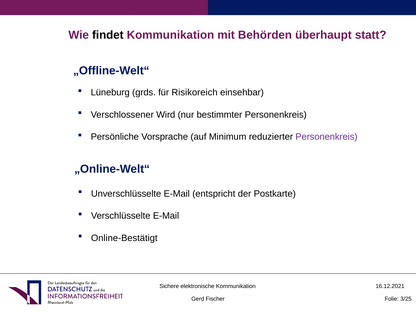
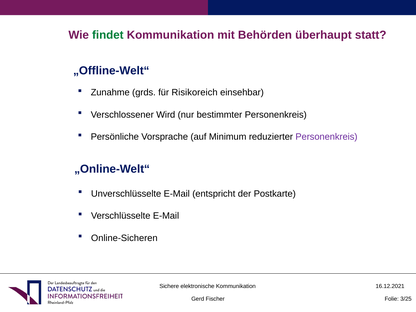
findet colour: black -> green (108, 35)
Lüneburg: Lüneburg -> Zunahme (110, 92)
Online-Bestätigt: Online-Bestätigt -> Online-Sicheren (124, 238)
